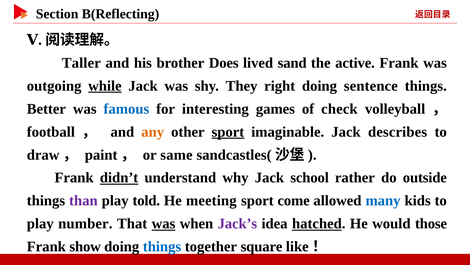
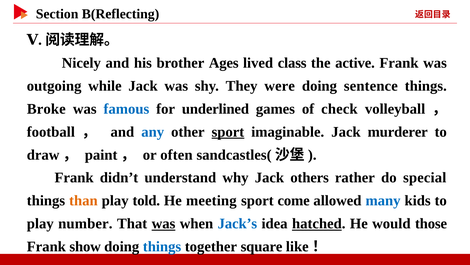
Taller: Taller -> Nicely (81, 63)
Does: Does -> Ages (224, 63)
sand: sand -> class (292, 63)
while underline: present -> none (105, 86)
right: right -> were (280, 86)
Better: Better -> Broke (46, 109)
interesting: interesting -> underlined (215, 109)
any colour: orange -> blue (153, 132)
describes: describes -> murderer (398, 132)
same: same -> often (176, 154)
didn’t underline: present -> none (119, 177)
school: school -> others (310, 177)
outside: outside -> special (425, 177)
than colour: purple -> orange (83, 200)
Jack’s colour: purple -> blue (237, 223)
